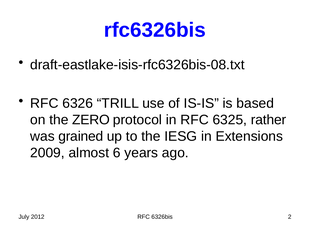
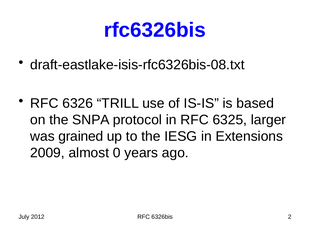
ZERO: ZERO -> SNPA (91, 120)
rather: rather -> larger (268, 120)
6: 6 -> 0 (117, 153)
